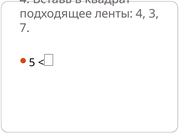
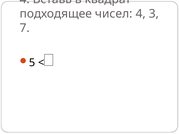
ленты: ленты -> чисел (114, 14)
